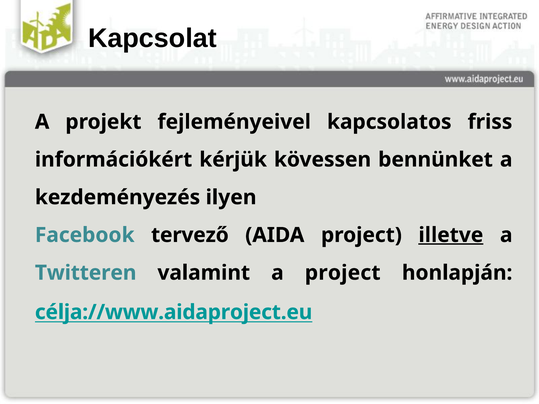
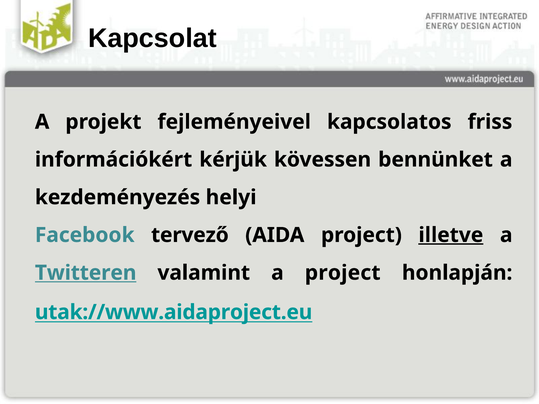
ilyen: ilyen -> helyi (231, 197)
Twitteren underline: none -> present (86, 273)
célja://www.aidaproject.eu: célja://www.aidaproject.eu -> utak://www.aidaproject.eu (174, 312)
